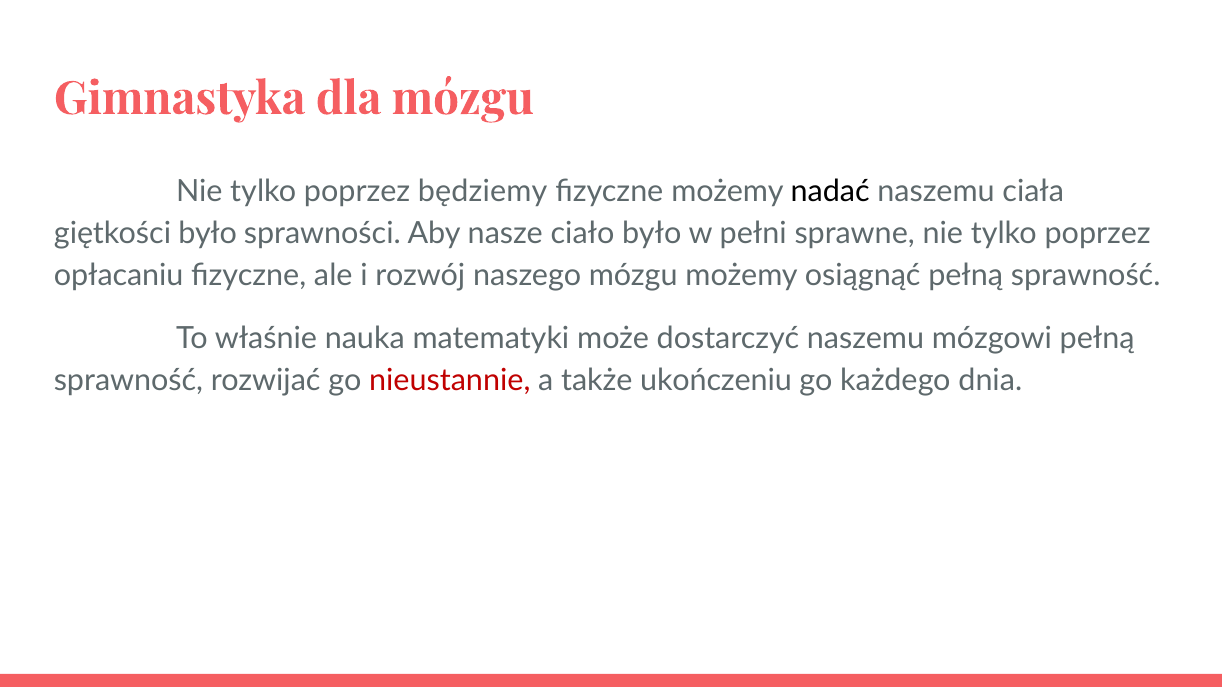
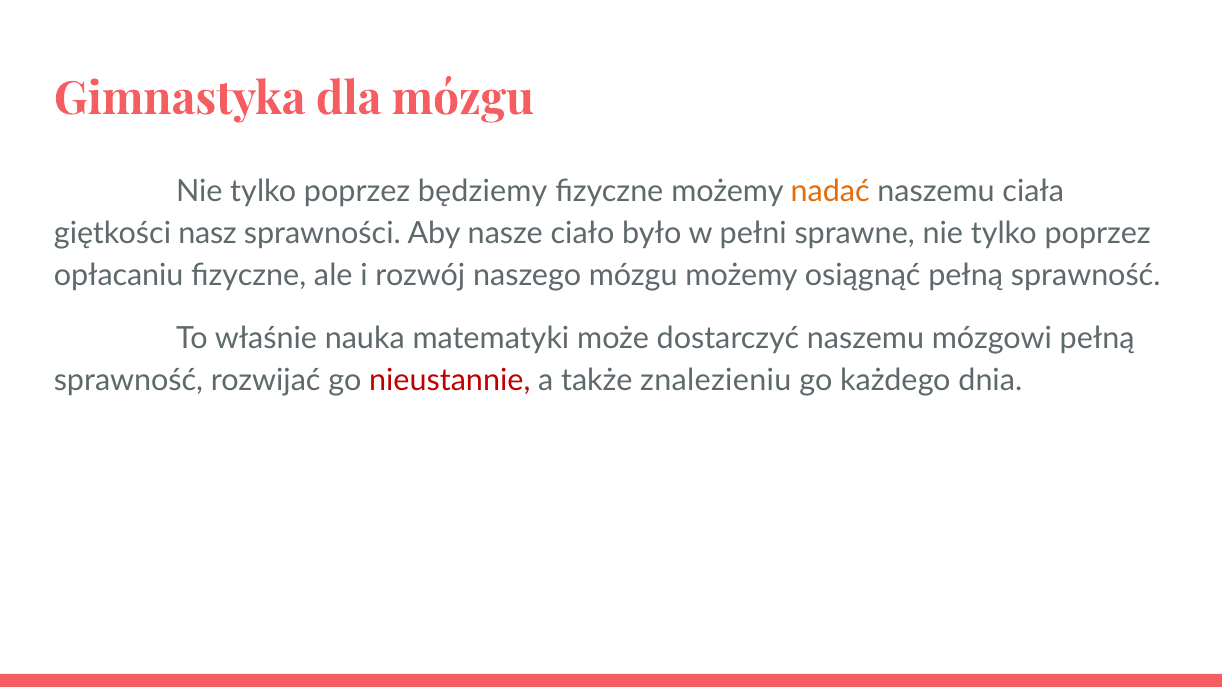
nadać colour: black -> orange (830, 192)
giętkości było: było -> nasz (208, 234)
ukończeniu: ukończeniu -> znalezieniu (716, 381)
